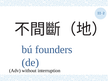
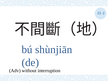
founders: founders -> shùnjiān (54, 50)
